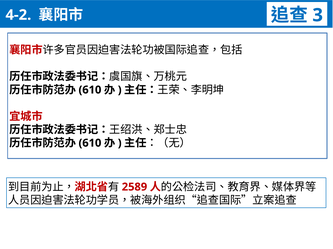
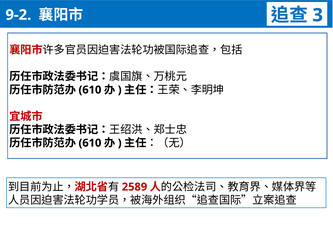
4-2: 4-2 -> 9-2 (18, 15)
